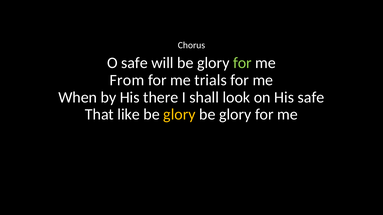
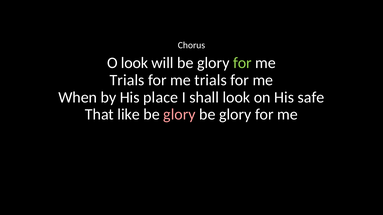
O safe: safe -> look (134, 63)
From: From -> Trials (127, 80)
there: there -> place (161, 97)
glory colour: yellow -> pink (179, 115)
